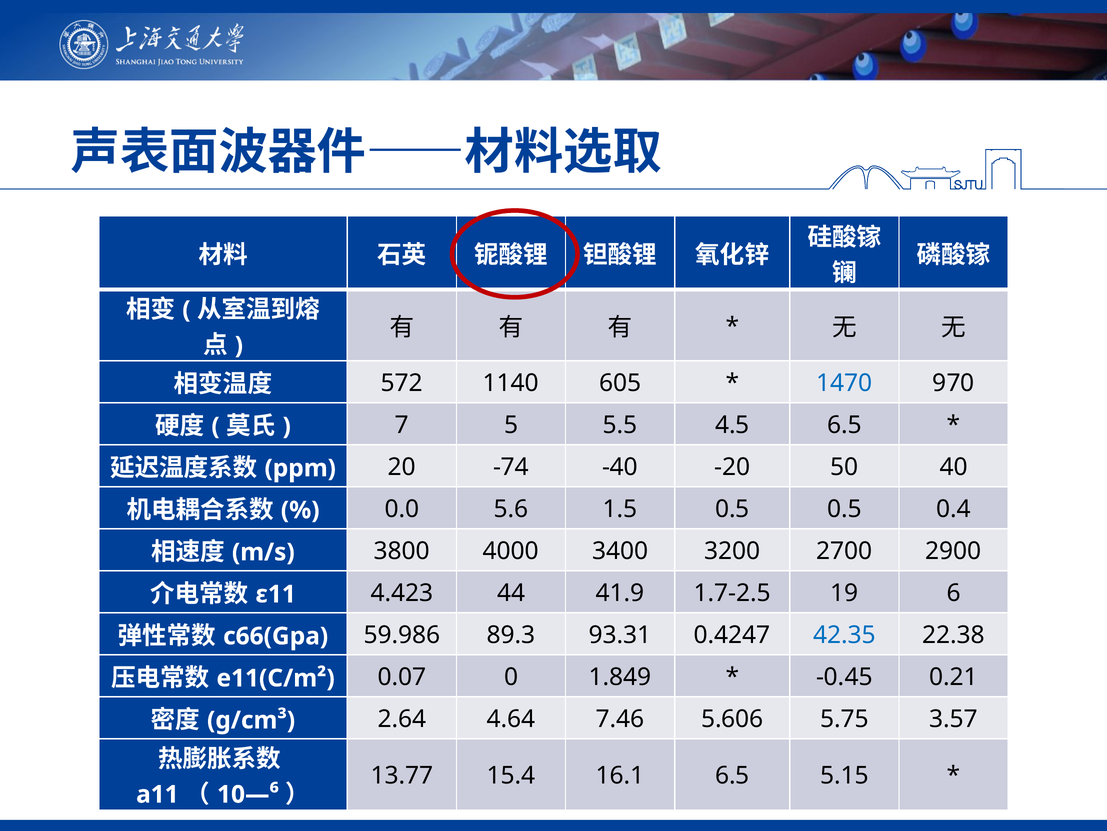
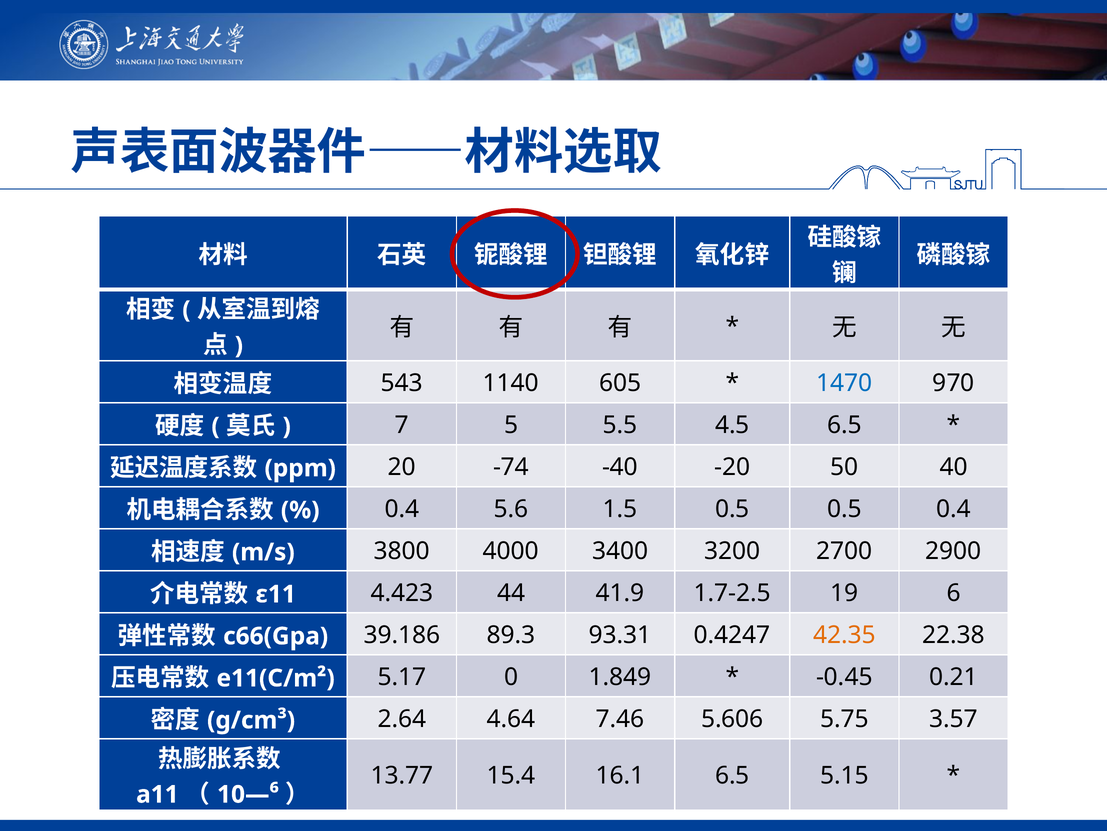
572: 572 -> 543 (402, 383)
0.0: 0.0 -> 0.4 (402, 509)
59.986: 59.986 -> 39.186 (402, 635)
42.35 colour: blue -> orange (844, 635)
0.07: 0.07 -> 5.17 (402, 677)
